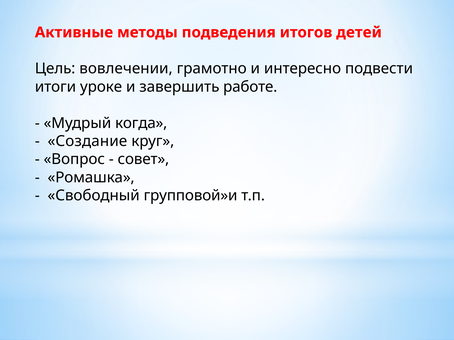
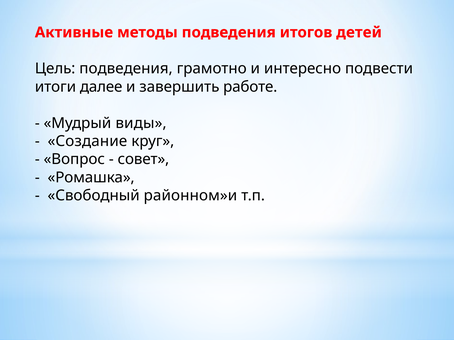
Цель вовлечении: вовлечении -> подведения (126, 69)
уроке: уроке -> далее (101, 87)
когда: когда -> виды (141, 123)
групповой»и: групповой»и -> районном»и (190, 196)
